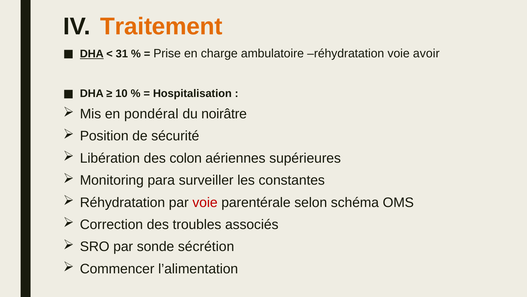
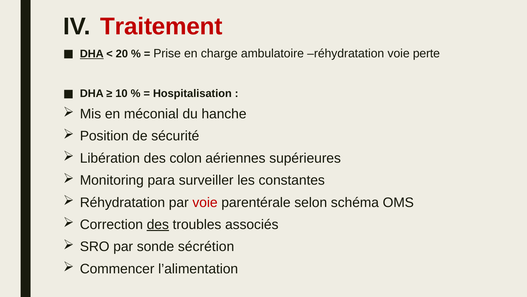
Traitement colour: orange -> red (161, 26)
31: 31 -> 20 (122, 54)
avoir: avoir -> perte (426, 53)
pondéral: pondéral -> méconial (151, 114)
noirâtre: noirâtre -> hanche (224, 114)
des underline: none -> present (158, 224)
